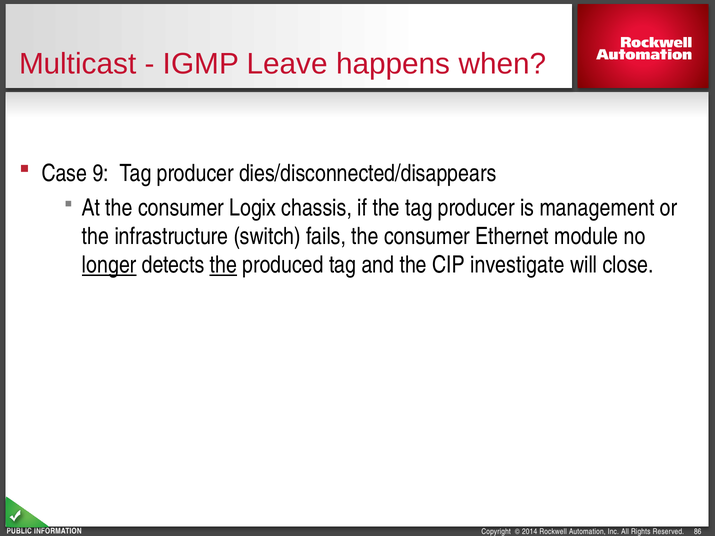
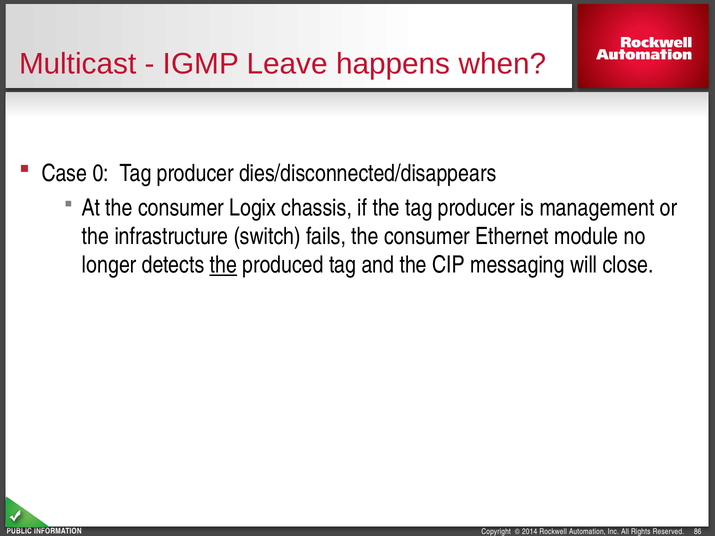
9: 9 -> 0 (101, 173)
longer underline: present -> none (109, 265)
investigate: investigate -> messaging (517, 265)
